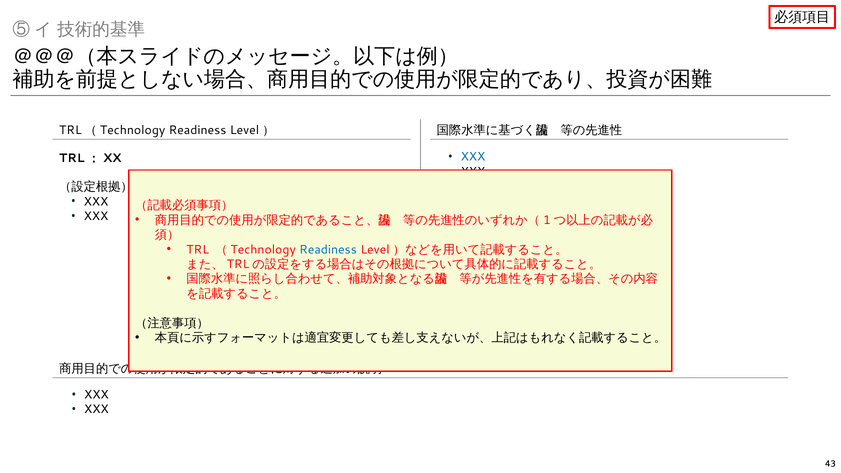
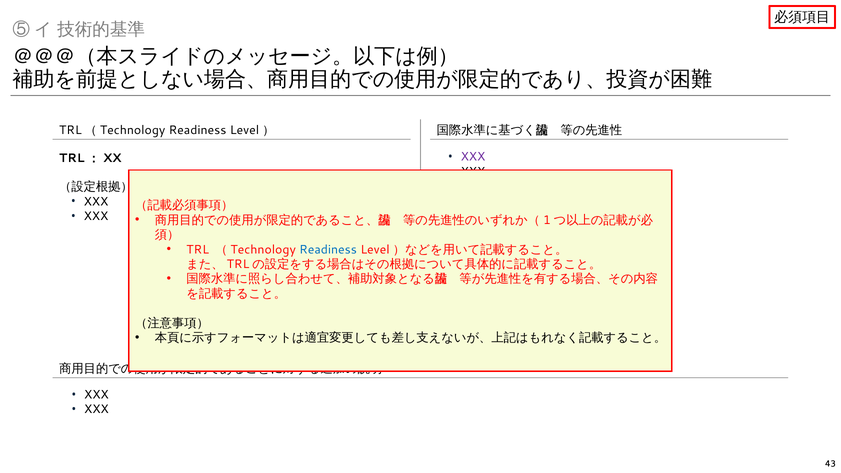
XXX colour: blue -> purple (473, 157)
